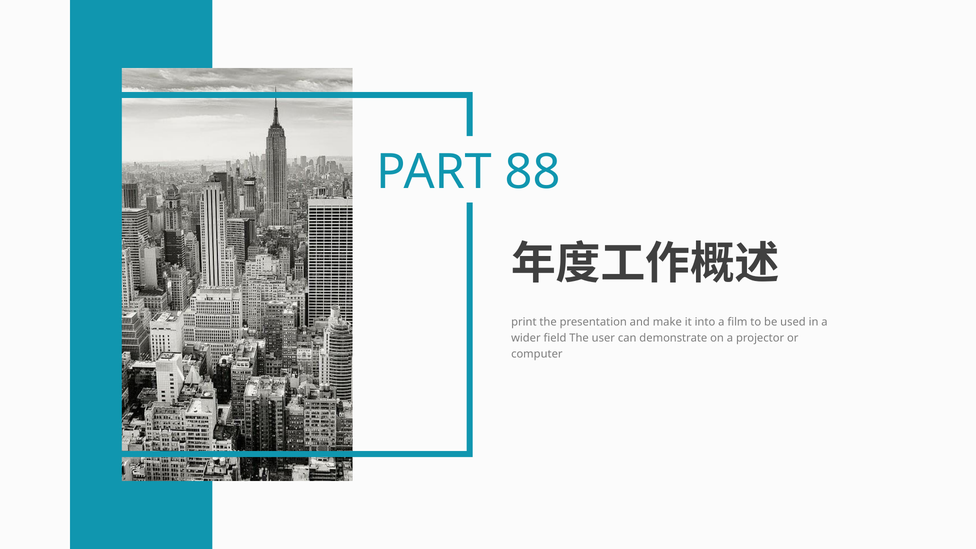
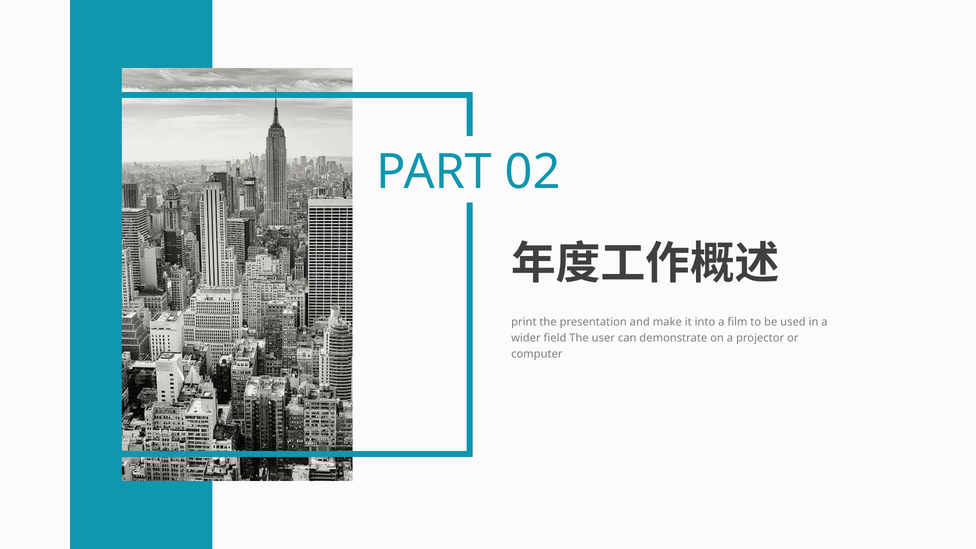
88: 88 -> 02 (533, 172)
